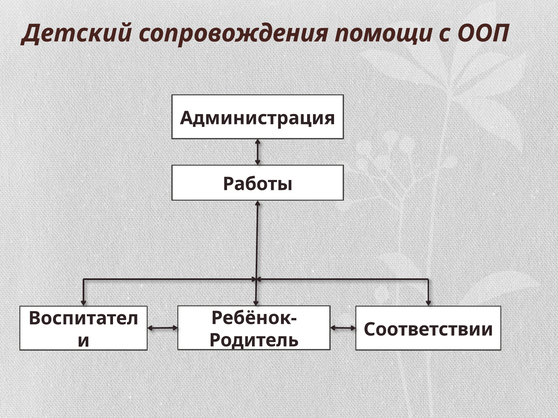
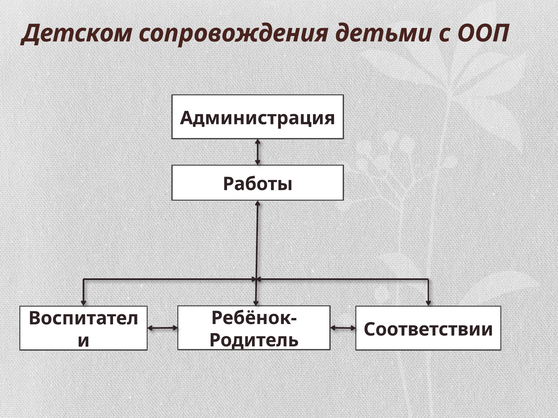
Детский: Детский -> Детском (77, 33)
помощи: помощи -> детьми (384, 33)
